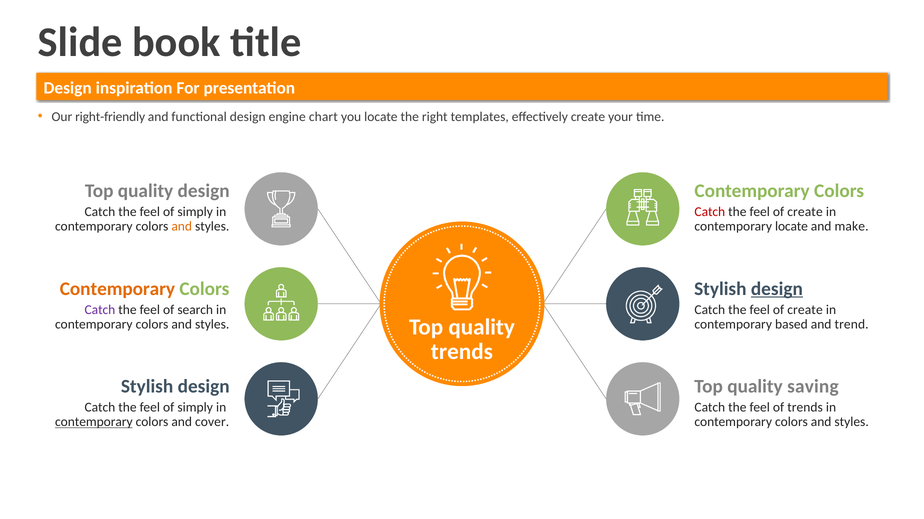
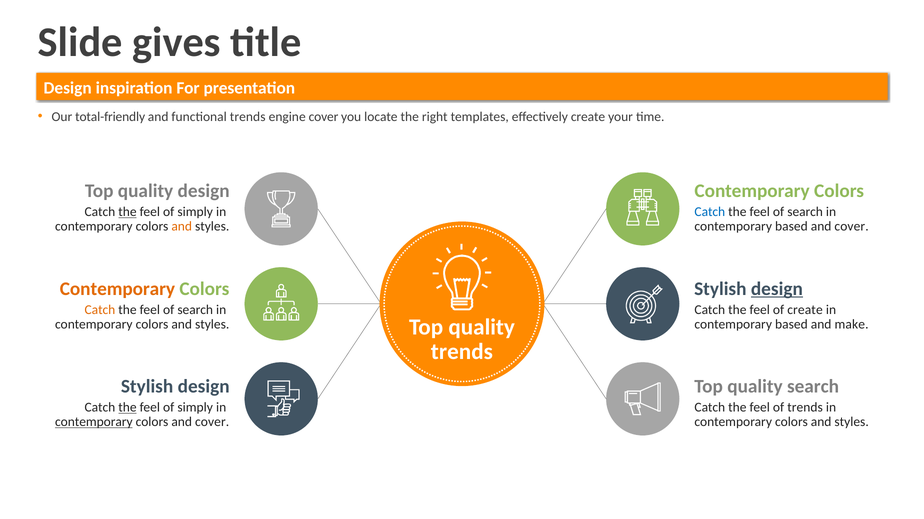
book: book -> gives (176, 42)
right-friendly: right-friendly -> total-friendly (110, 117)
functional design: design -> trends (248, 117)
engine chart: chart -> cover (323, 117)
the underline: none -> present (127, 212)
Catch colour: red -> blue (710, 212)
create: create -> search (805, 212)
locate: locate -> based (791, 227)
make: make -> cover (852, 227)
Catch colour: purple -> orange (100, 310)
trend: trend -> make (852, 325)
quality saving: saving -> search (813, 387)
the underline: none -> present (127, 408)
